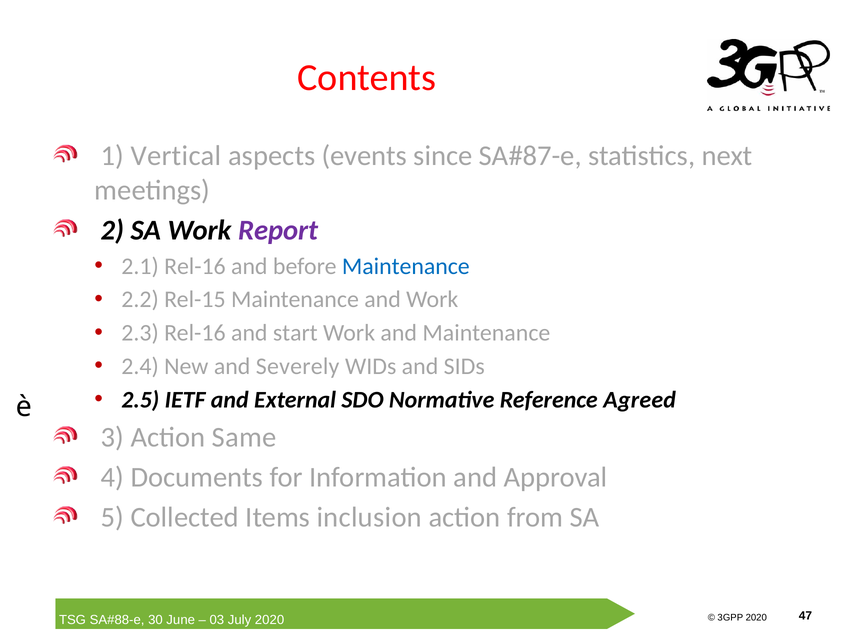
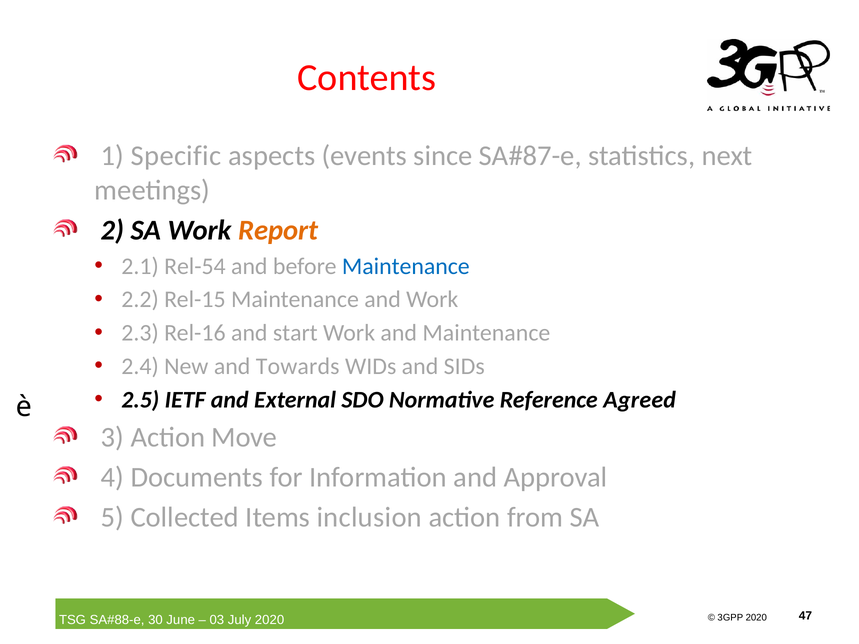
Vertical: Vertical -> Specific (176, 156)
Report colour: purple -> orange (278, 230)
2.1 Rel-16: Rel-16 -> Rel-54 (195, 266)
Severely: Severely -> Towards (298, 367)
Same: Same -> Move (244, 437)
